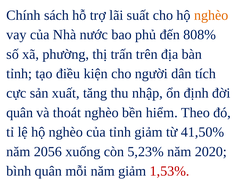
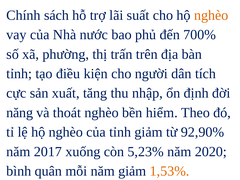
808%: 808% -> 700% (200, 35)
quân: quân -> năng (20, 113)
41,50%: 41,50% -> 92,90% (203, 132)
2056: 2056 -> 2017 (48, 152)
1,53% colour: red -> orange (170, 171)
